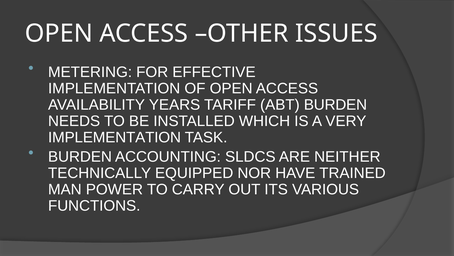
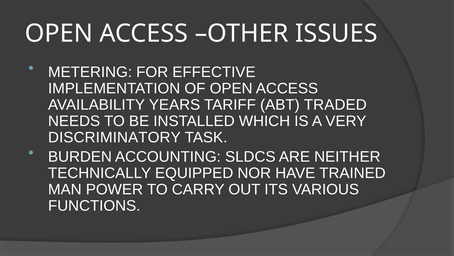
ABT BURDEN: BURDEN -> TRADED (335, 105)
IMPLEMENTATION: IMPLEMENTATION -> DISCRIMINATORY (114, 137)
